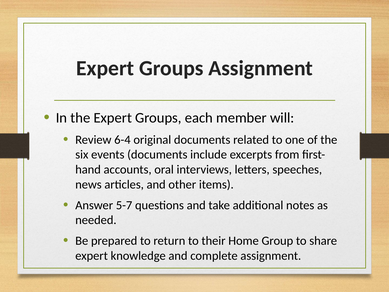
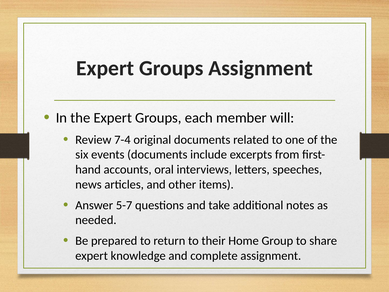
6-4: 6-4 -> 7-4 (122, 140)
